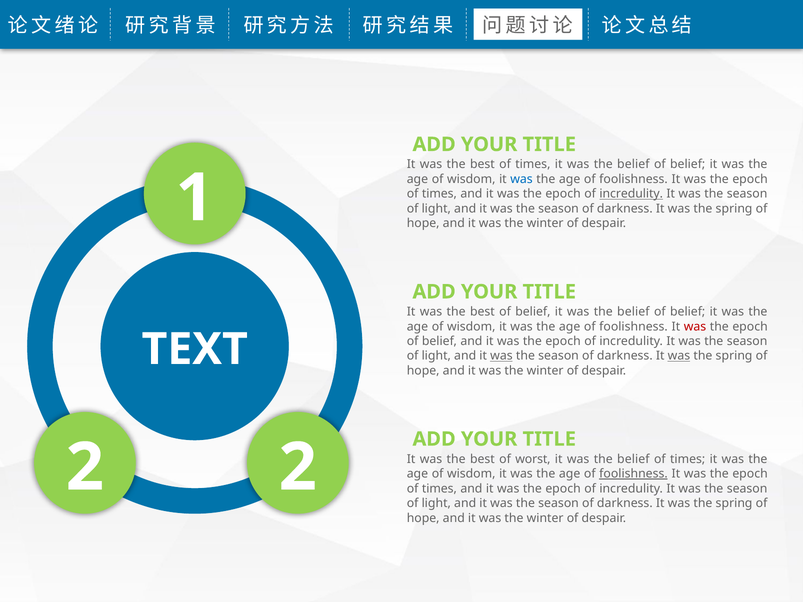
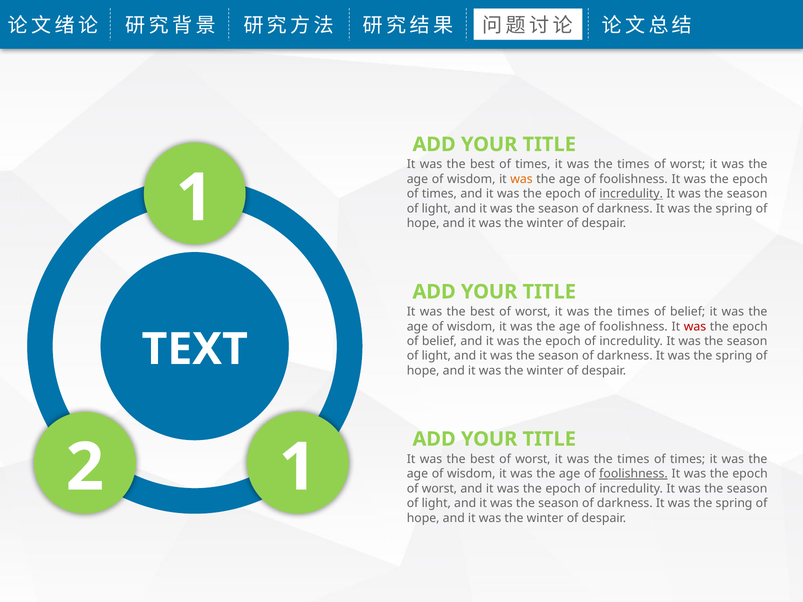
belief: belief -> times (633, 165)
belief: belief -> worst (688, 165)
was colour: blue -> orange (522, 179)
belief: belief -> worst (533, 312)
belief: belief -> times (633, 312)
was underline: present -> none (501, 356)
was underline: present -> none (679, 356)
belief: belief -> times (633, 459)
2 2: 2 -> 1 (298, 468)
times: times -> worst (439, 489)
